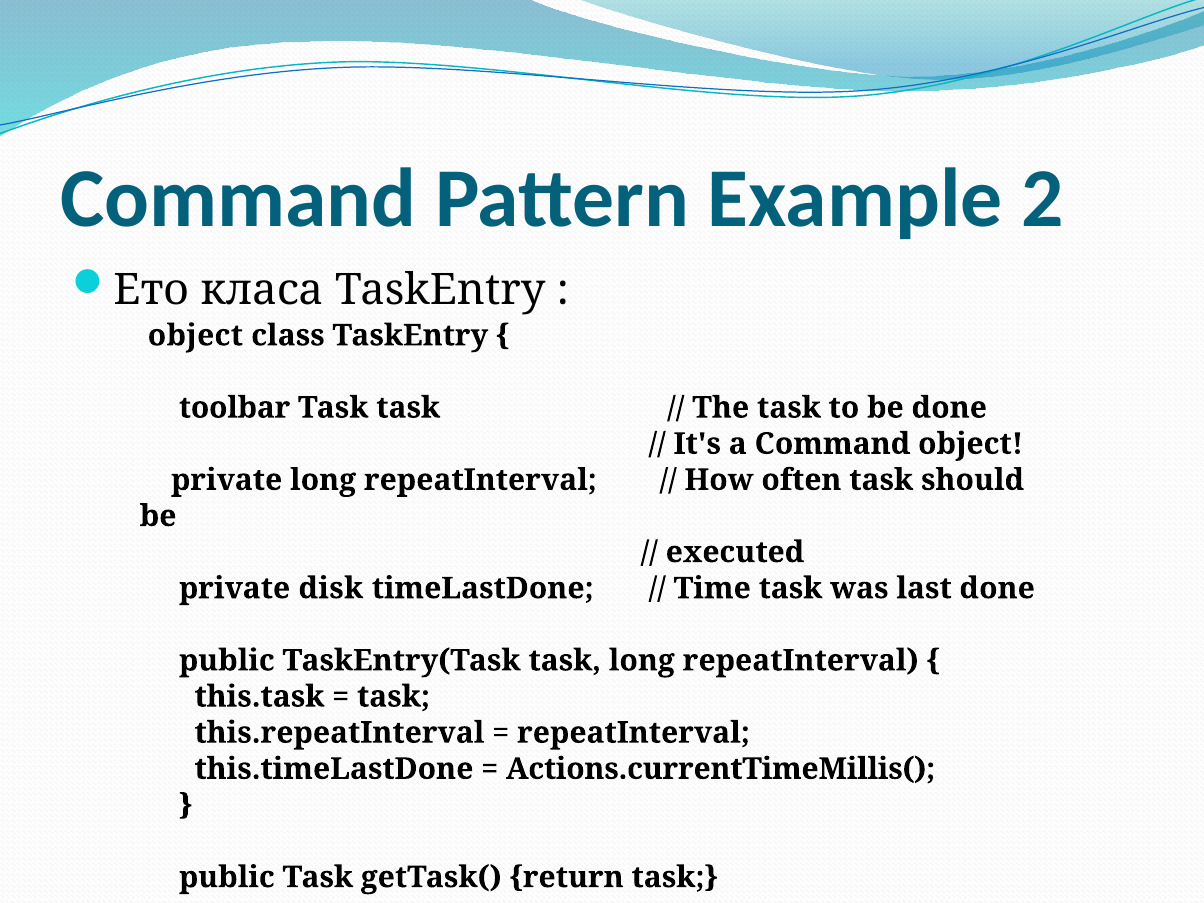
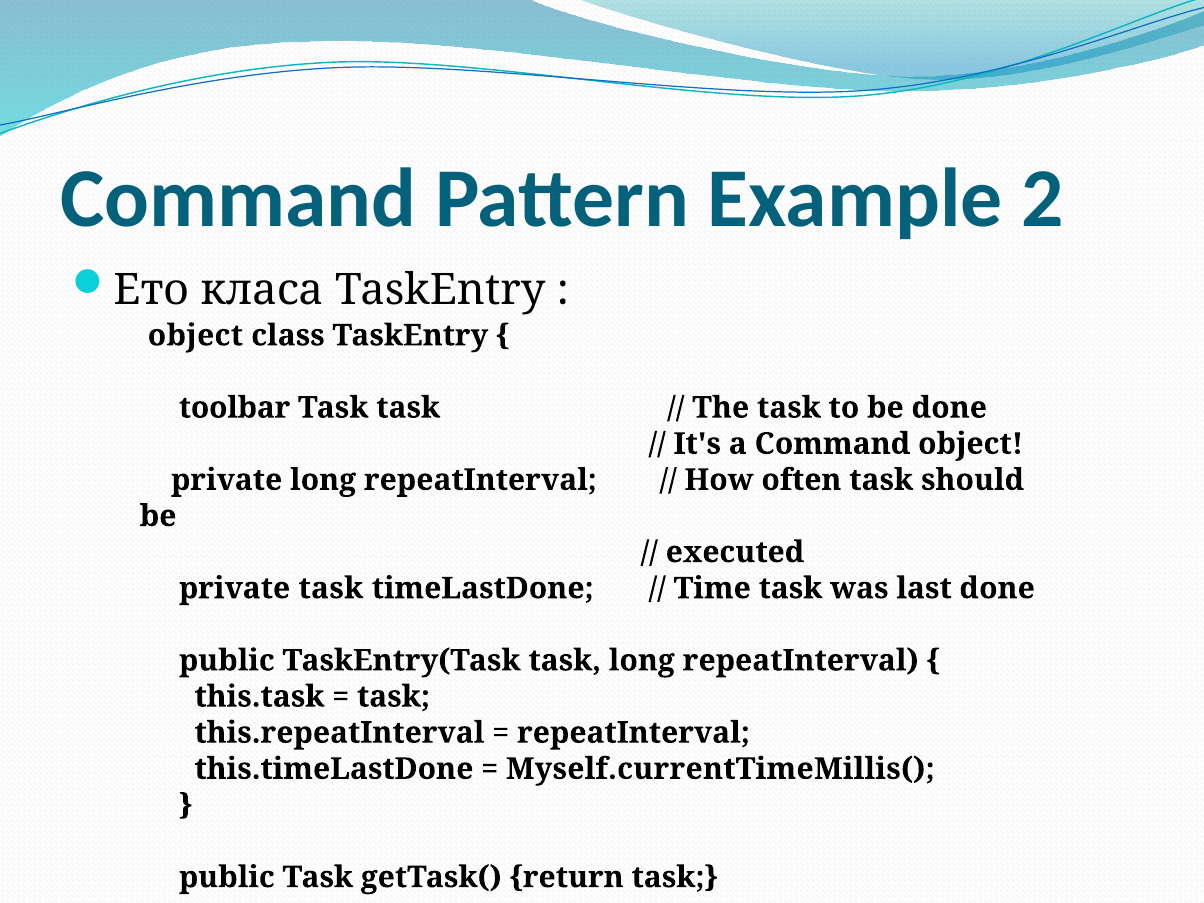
private disk: disk -> task (331, 588)
Actions.currentTimeMillis(: Actions.currentTimeMillis( -> Myself.currentTimeMillis( (720, 769)
